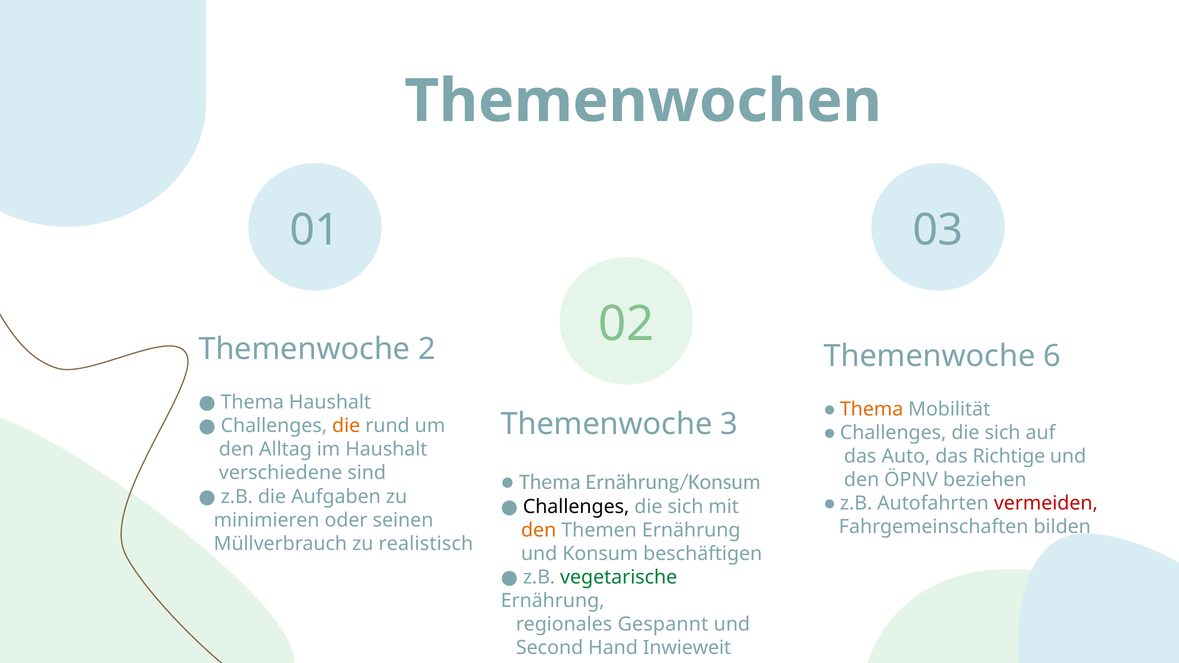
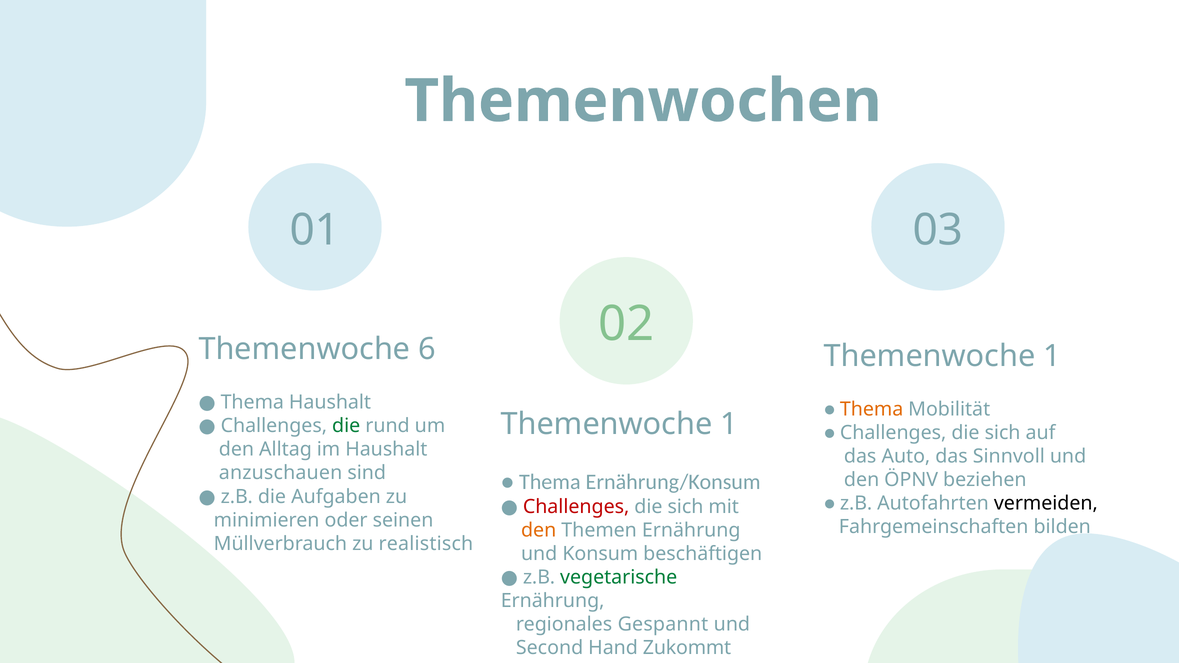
2: 2 -> 6 (427, 349)
6: 6 -> 1 (1052, 356)
3: 3 -> 1 (729, 424)
die colour: orange -> green (346, 426)
Richtige: Richtige -> Sinnvoll (1009, 456)
verschiedene: verschiedene -> anzuschauen (281, 473)
vermeiden colour: red -> black (1046, 504)
Challenges colour: black -> red (576, 507)
Inwieweit: Inwieweit -> Zukommt (687, 648)
